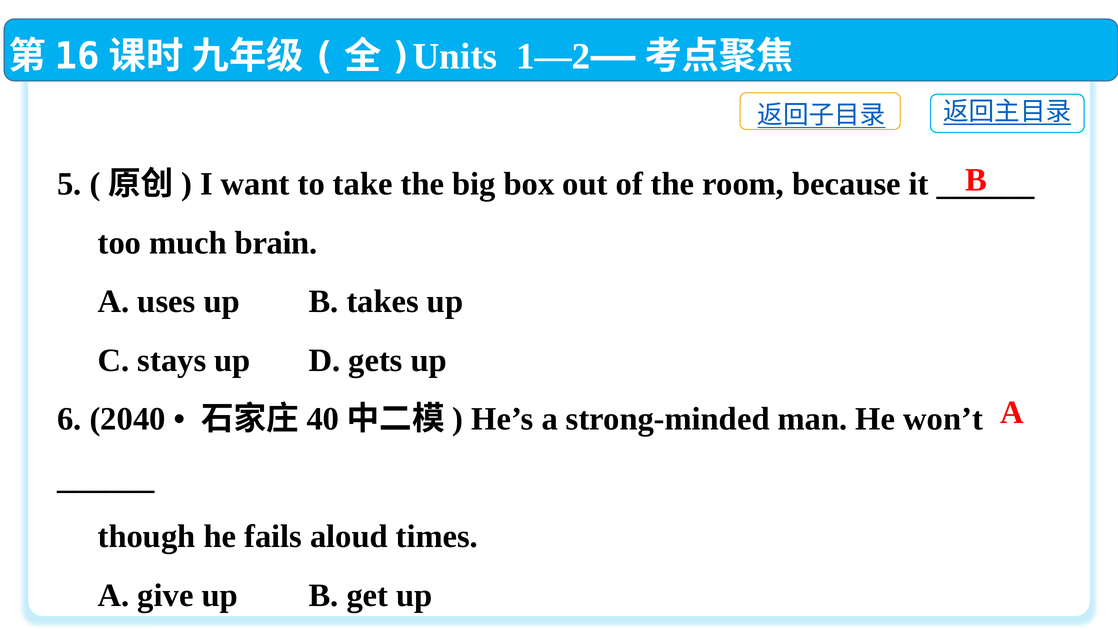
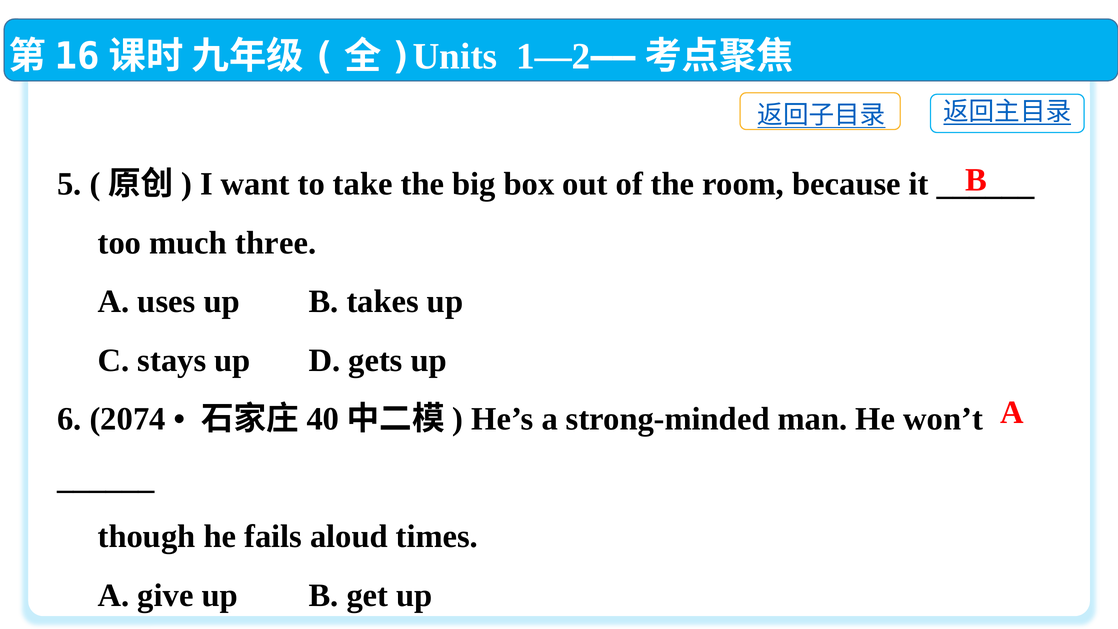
brain: brain -> three (276, 243)
2040: 2040 -> 2074 (128, 419)
